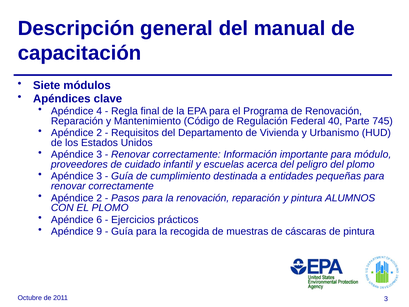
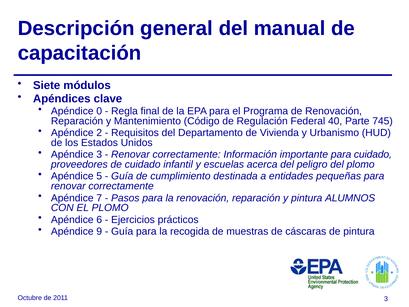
4: 4 -> 0 (99, 111)
para módulo: módulo -> cuidado (373, 154)
3: 3 -> 5 (99, 176)
2: 2 -> 7 (99, 198)
